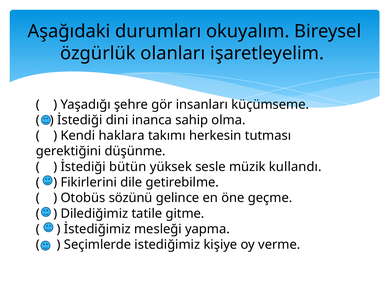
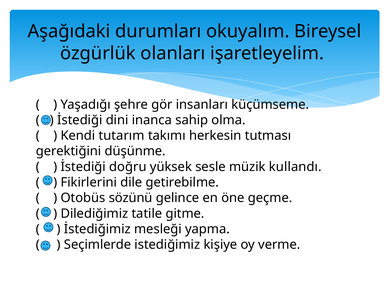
haklara: haklara -> tutarım (122, 136)
bütün: bütün -> doğru (128, 167)
